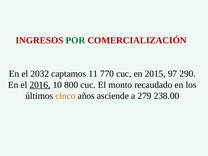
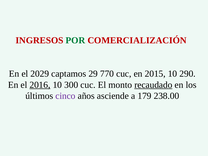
2032: 2032 -> 2029 (40, 74)
11: 11 -> 29 (93, 74)
2015 97: 97 -> 10 (172, 74)
800: 800 -> 300 (71, 85)
recaudado underline: none -> present (153, 85)
cinco colour: orange -> purple (65, 96)
279: 279 -> 179 (144, 96)
